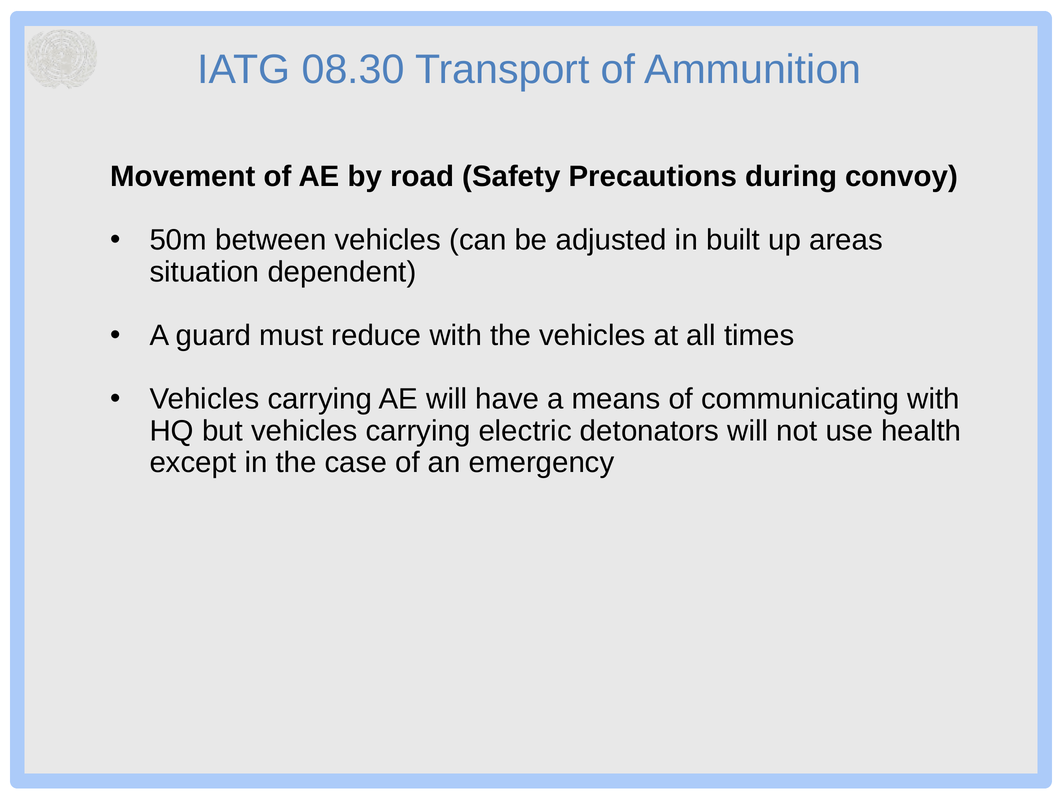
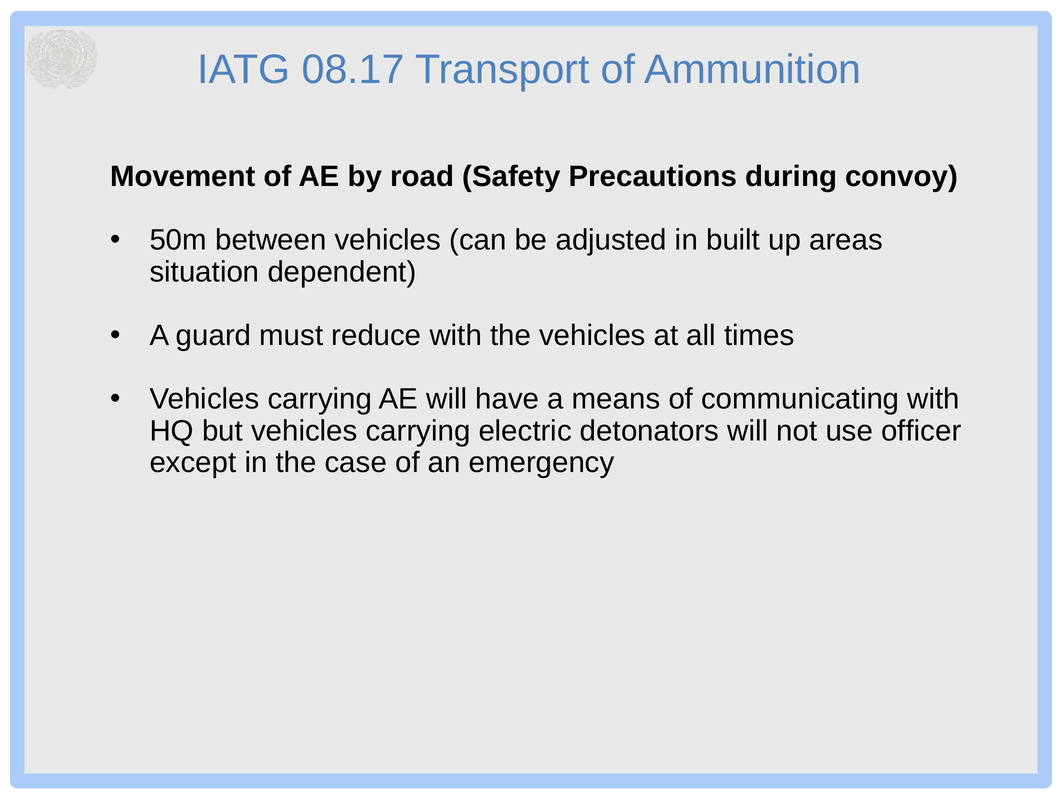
08.30: 08.30 -> 08.17 (353, 70)
health: health -> officer (921, 431)
